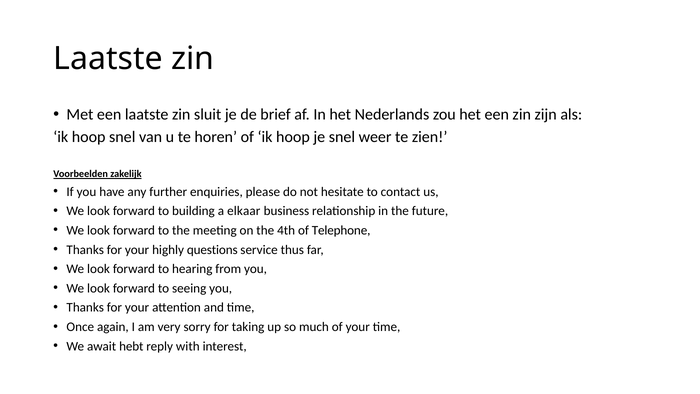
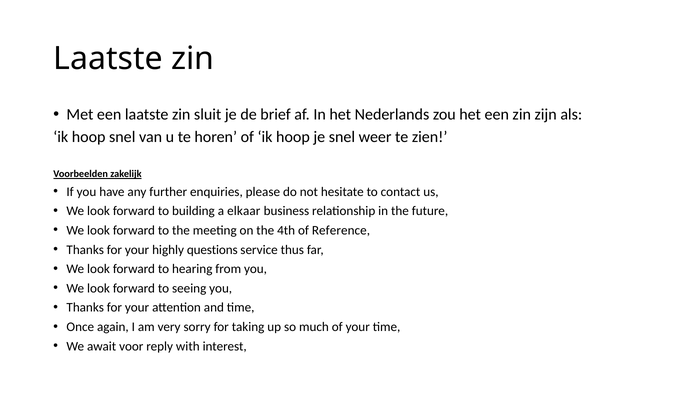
Telephone: Telephone -> Reference (341, 230)
hebt: hebt -> voor (131, 346)
